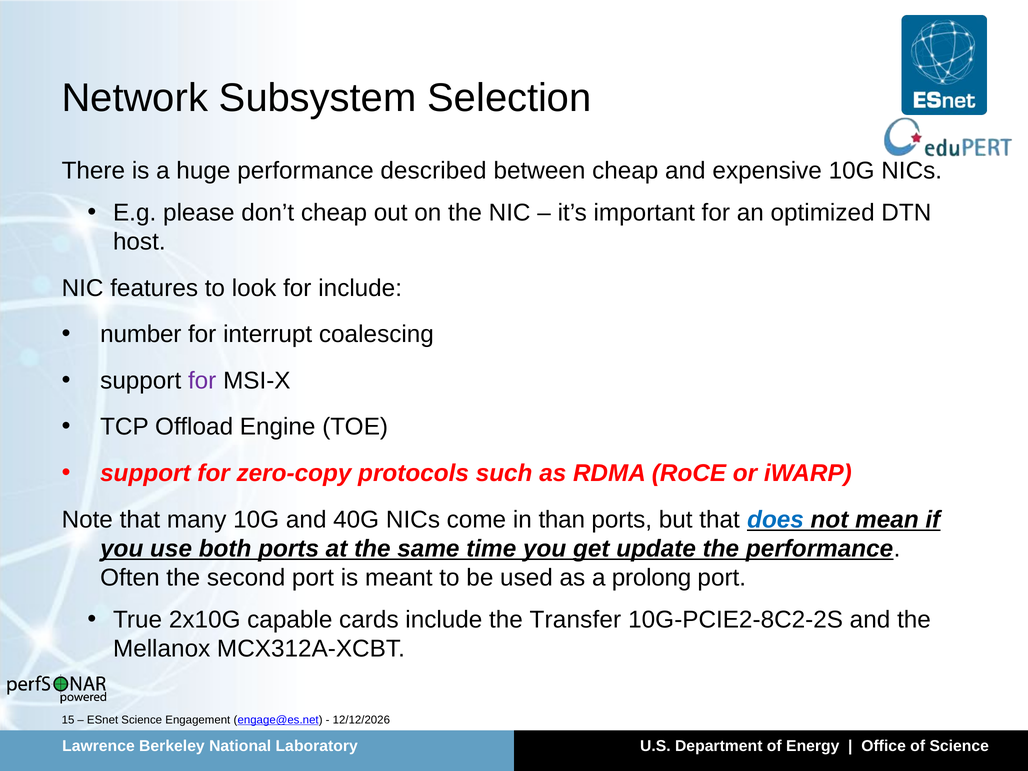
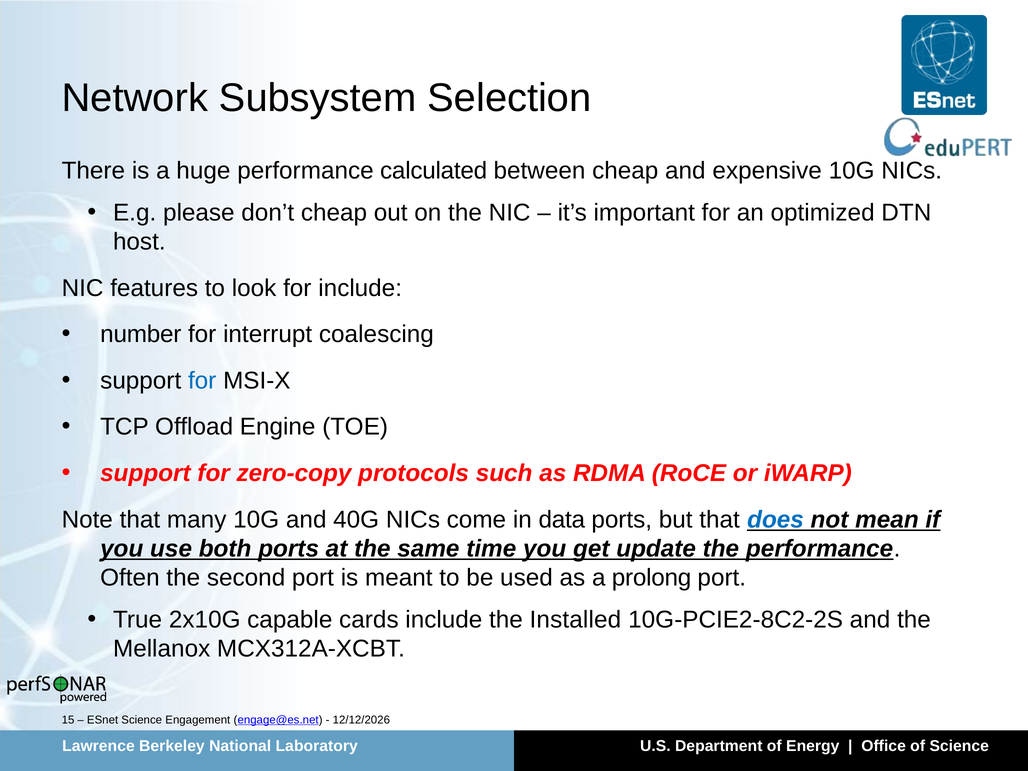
described: described -> calculated (434, 171)
for colour: purple -> blue (202, 381)
than: than -> data (562, 520)
Transfer: Transfer -> Installed (575, 620)
